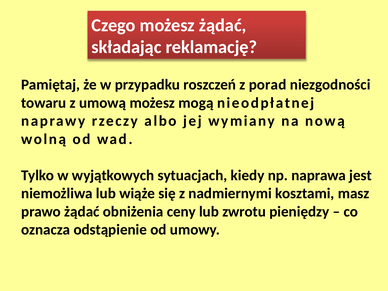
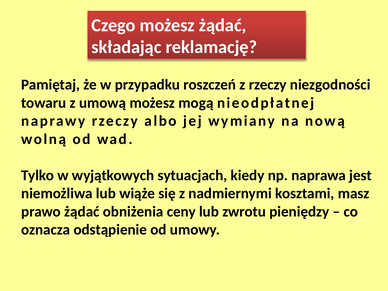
z porad: porad -> rzeczy (268, 85)
